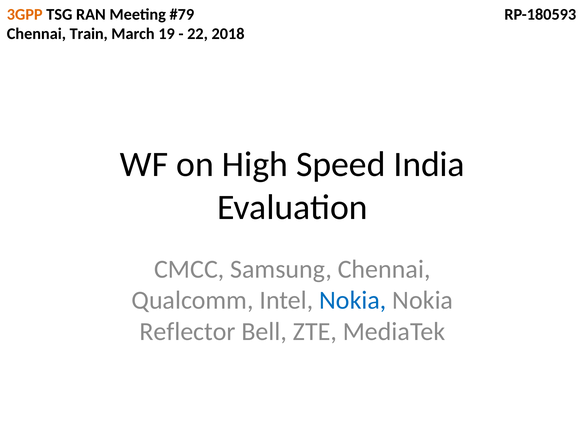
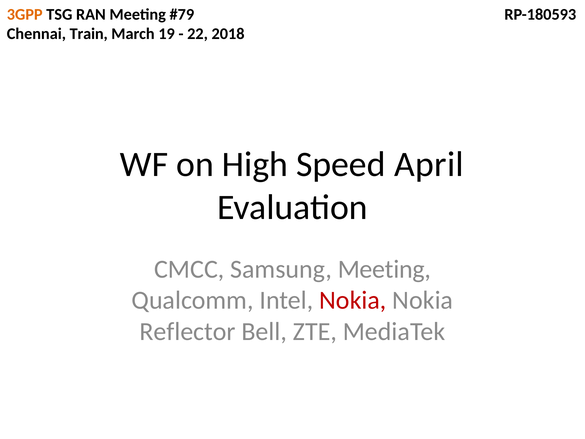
India: India -> April (429, 164)
Samsung Chennai: Chennai -> Meeting (384, 269)
Nokia colour: blue -> red (353, 300)
